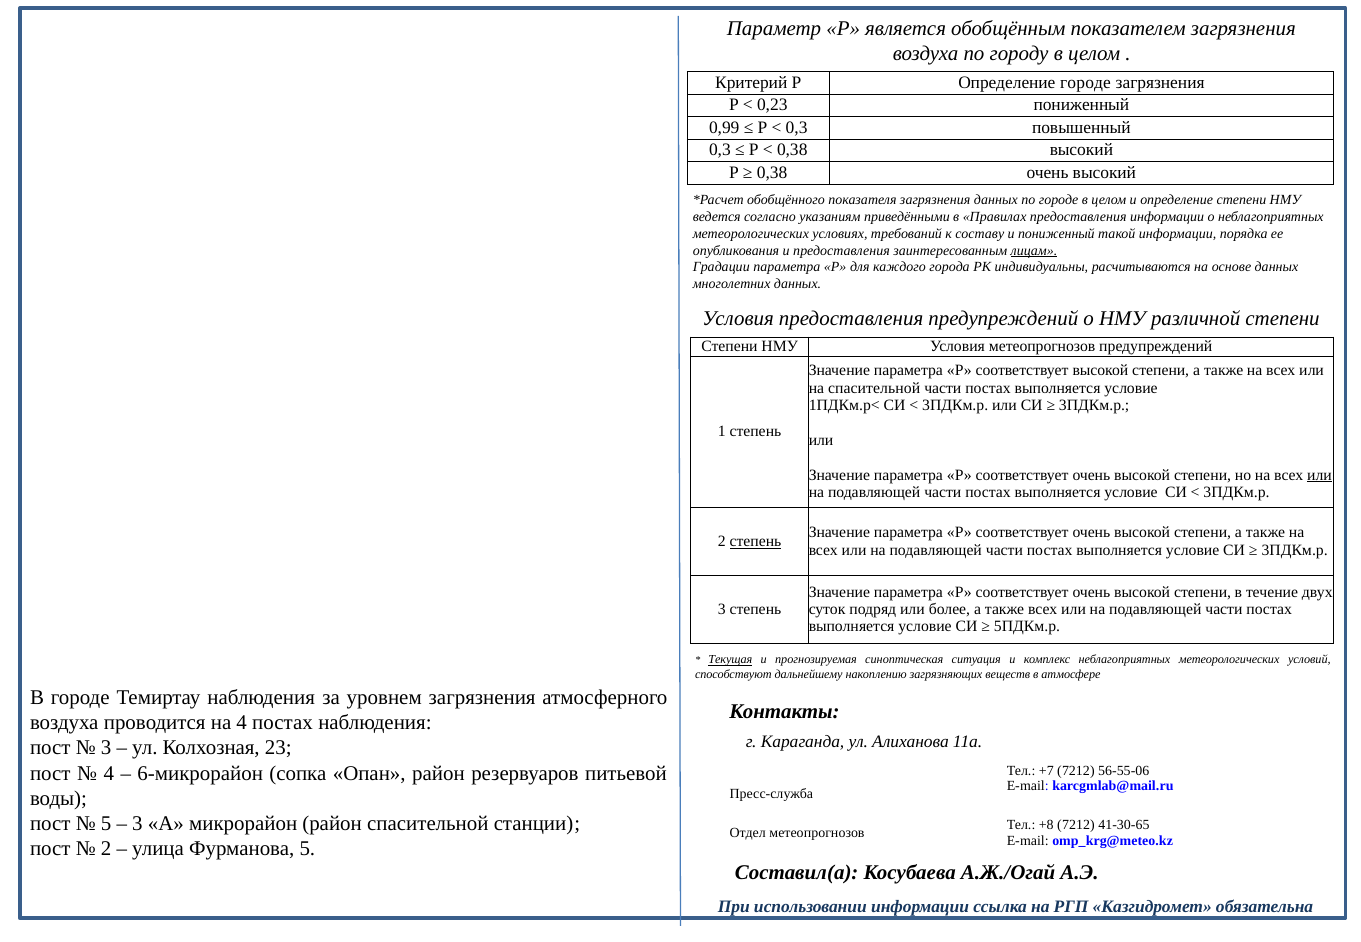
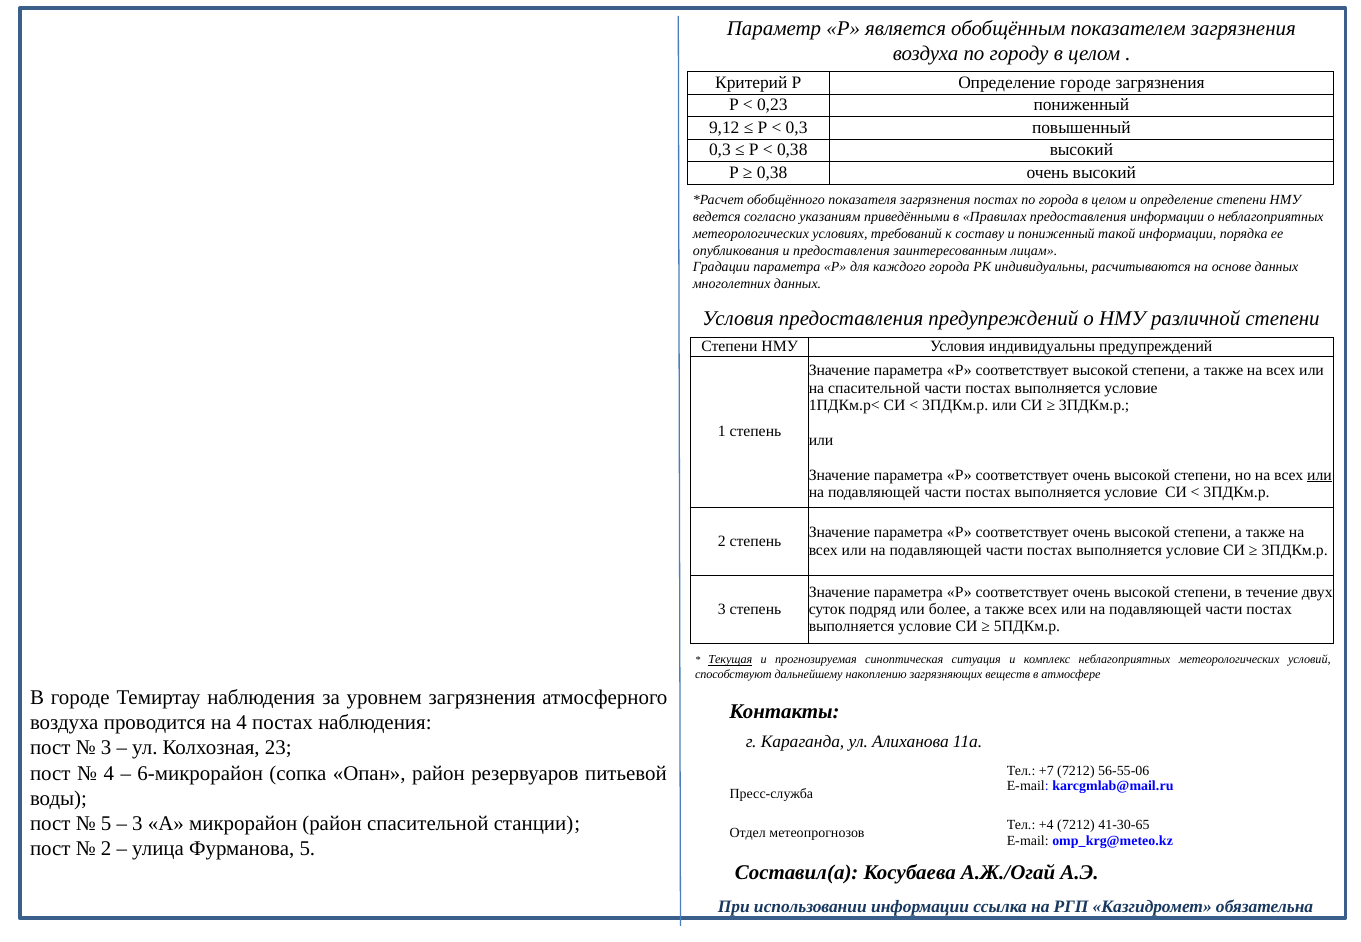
0,99: 0,99 -> 9,12 (724, 128)
загрязнения данных: данных -> постах (996, 200)
по городе: городе -> города (1059, 200)
лицам underline: present -> none (1034, 250)
Условия метеопрогнозов: метеопрогнозов -> индивидуальны (1042, 347)
степень underline: present -> none (755, 541)
+8: +8 -> +4 (1046, 825)
